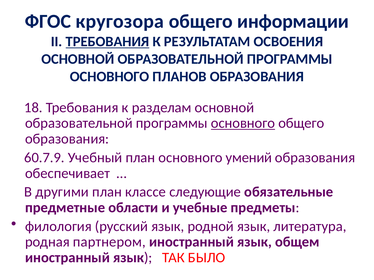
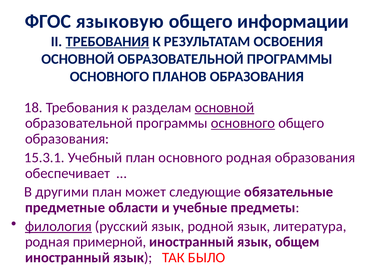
кругозора: кругозора -> языковую (120, 21)
основной underline: none -> present (224, 108)
60.7.9: 60.7.9 -> 15.3.1 (44, 158)
основного умений: умений -> родная (249, 158)
классе: классе -> может (146, 192)
филология underline: none -> present (58, 227)
партнером: партнером -> примерной (110, 242)
